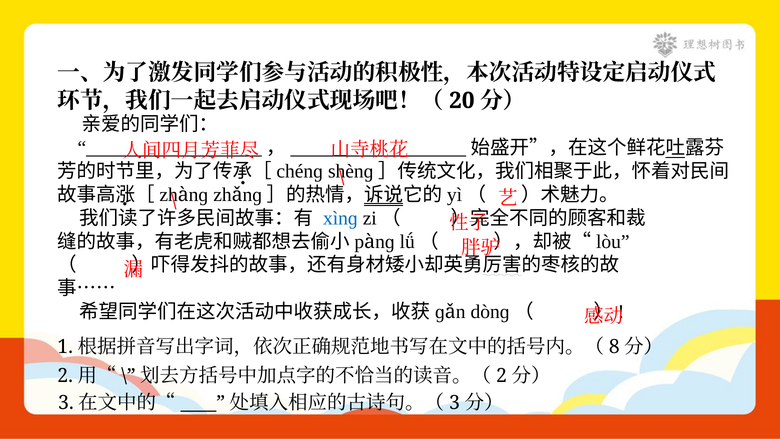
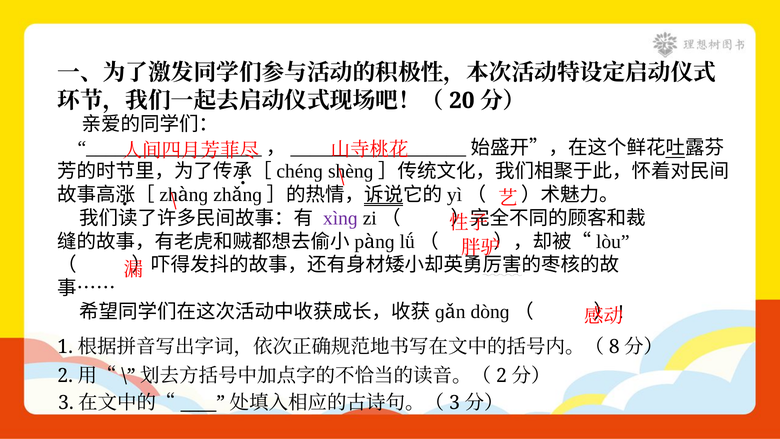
xìnɡ colour: blue -> purple (340, 218)
